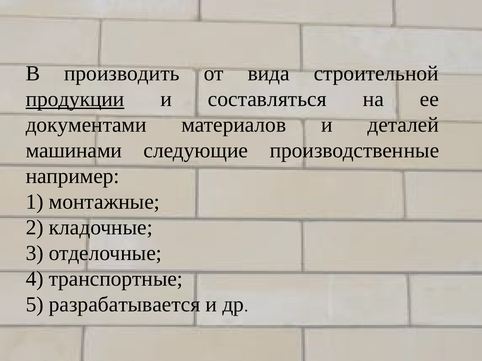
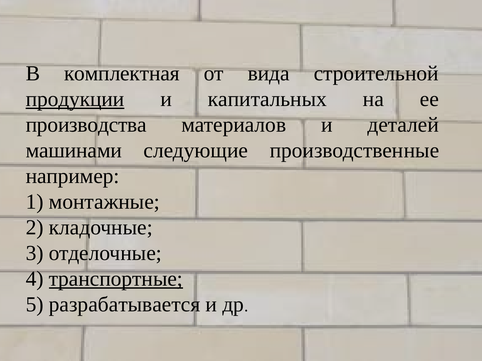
производить: производить -> комплектная (122, 73)
составляться: составляться -> капитальных (267, 99)
документами: документами -> производства (86, 125)
транспортные underline: none -> present (116, 279)
